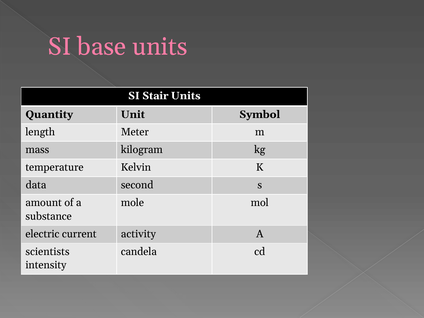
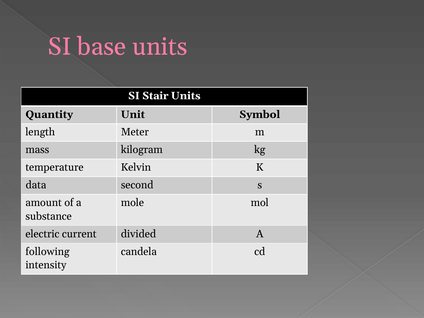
activity: activity -> divided (138, 234)
scientists: scientists -> following (47, 252)
